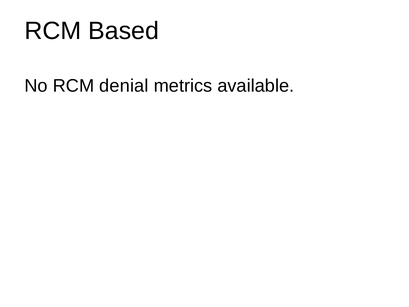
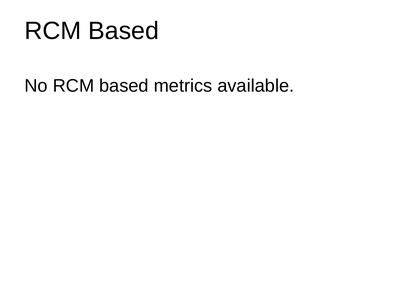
No RCM denial: denial -> based (124, 86)
